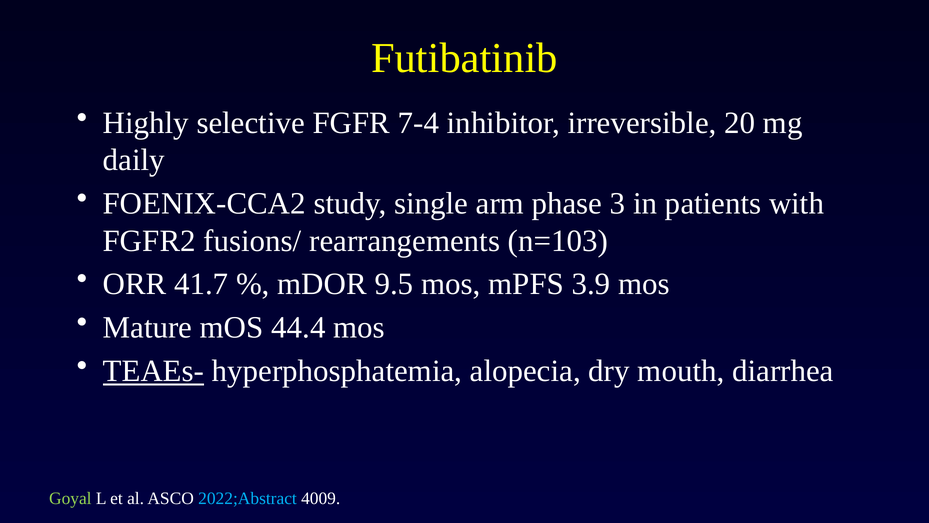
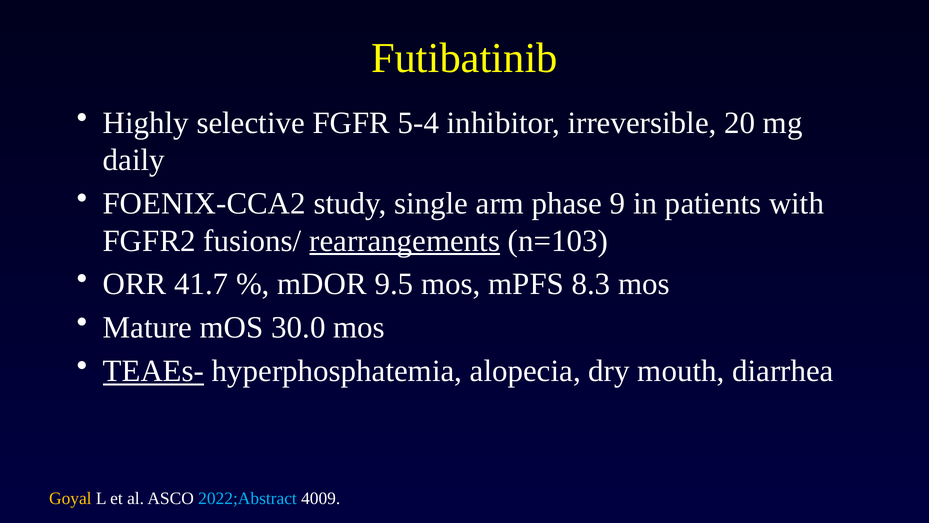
7-4: 7-4 -> 5-4 (418, 123)
3: 3 -> 9 (618, 203)
rearrangements underline: none -> present (405, 241)
3.9: 3.9 -> 8.3 (591, 284)
44.4: 44.4 -> 30.0 (298, 327)
Goyal colour: light green -> yellow (70, 498)
